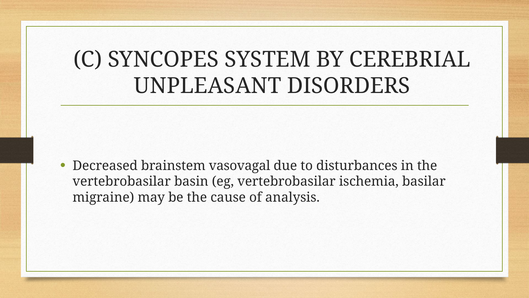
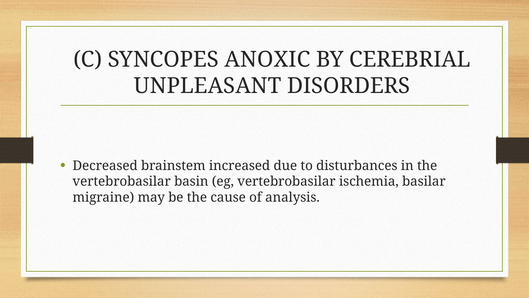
SYSTEM: SYSTEM -> ANOXIC (267, 59)
vasovagal: vasovagal -> increased (240, 165)
